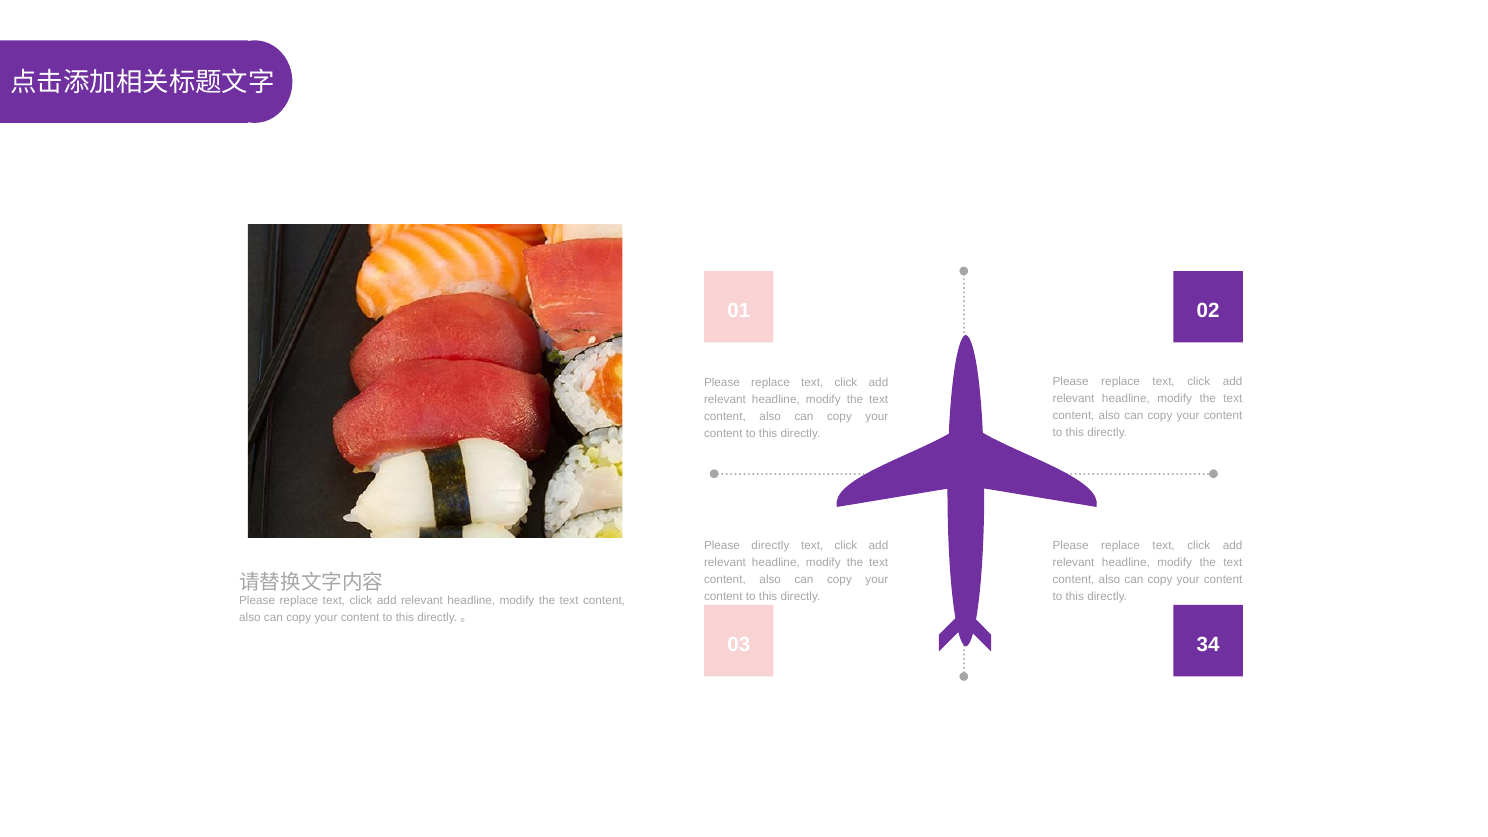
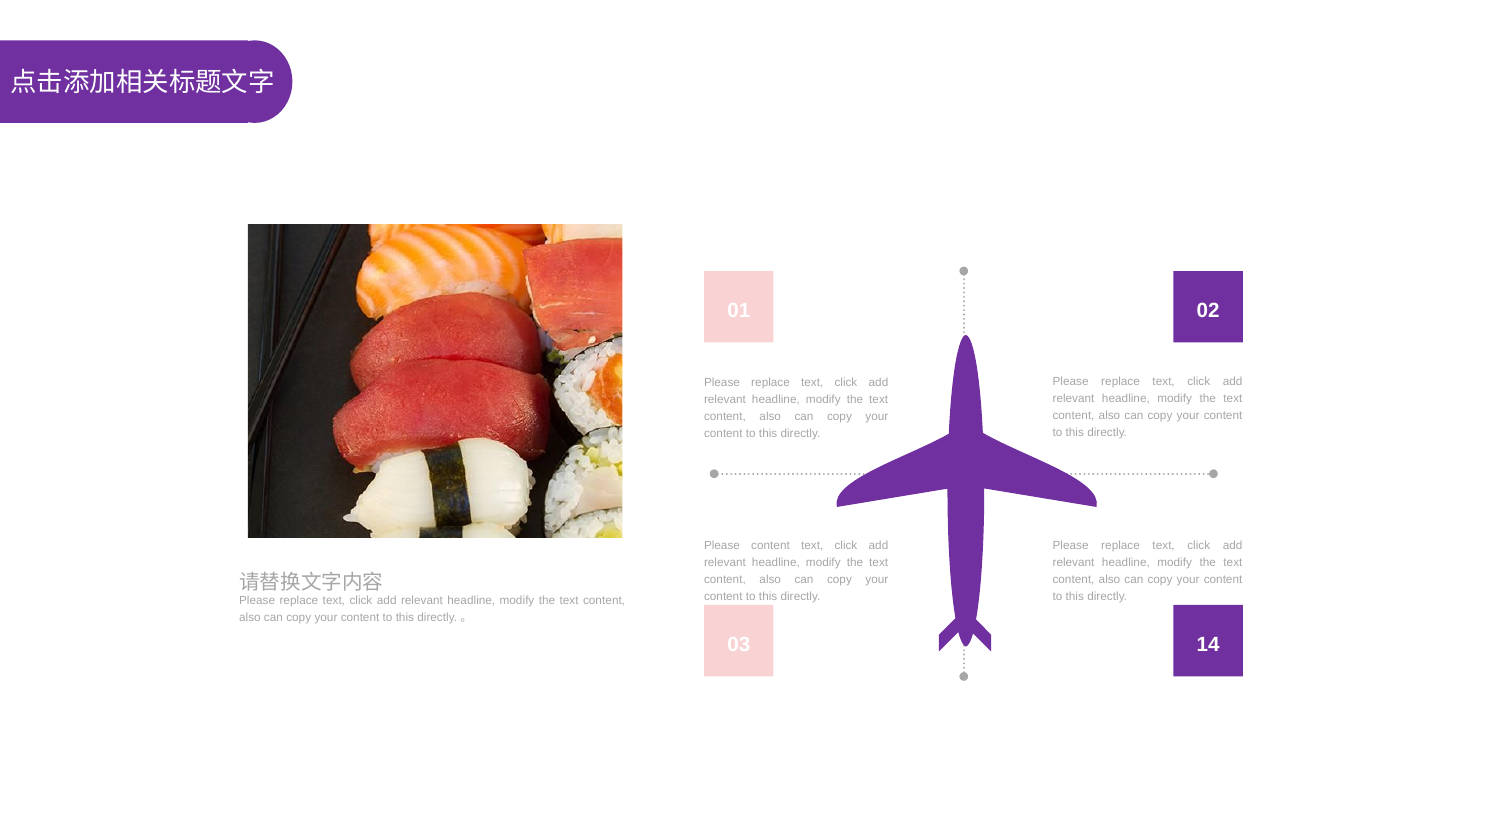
Please directly: directly -> content (771, 546)
34: 34 -> 14 (1208, 644)
